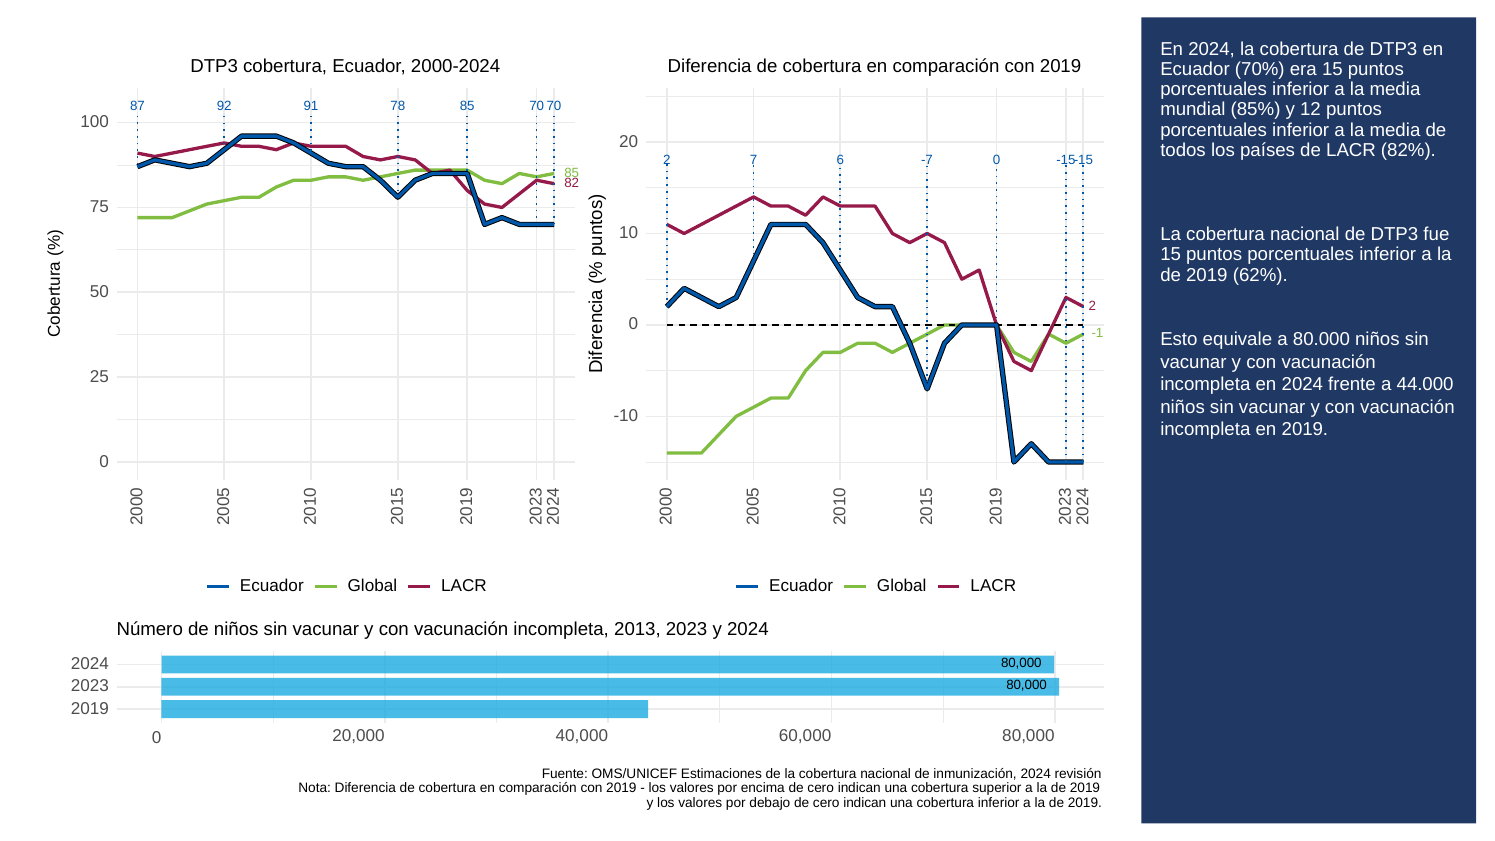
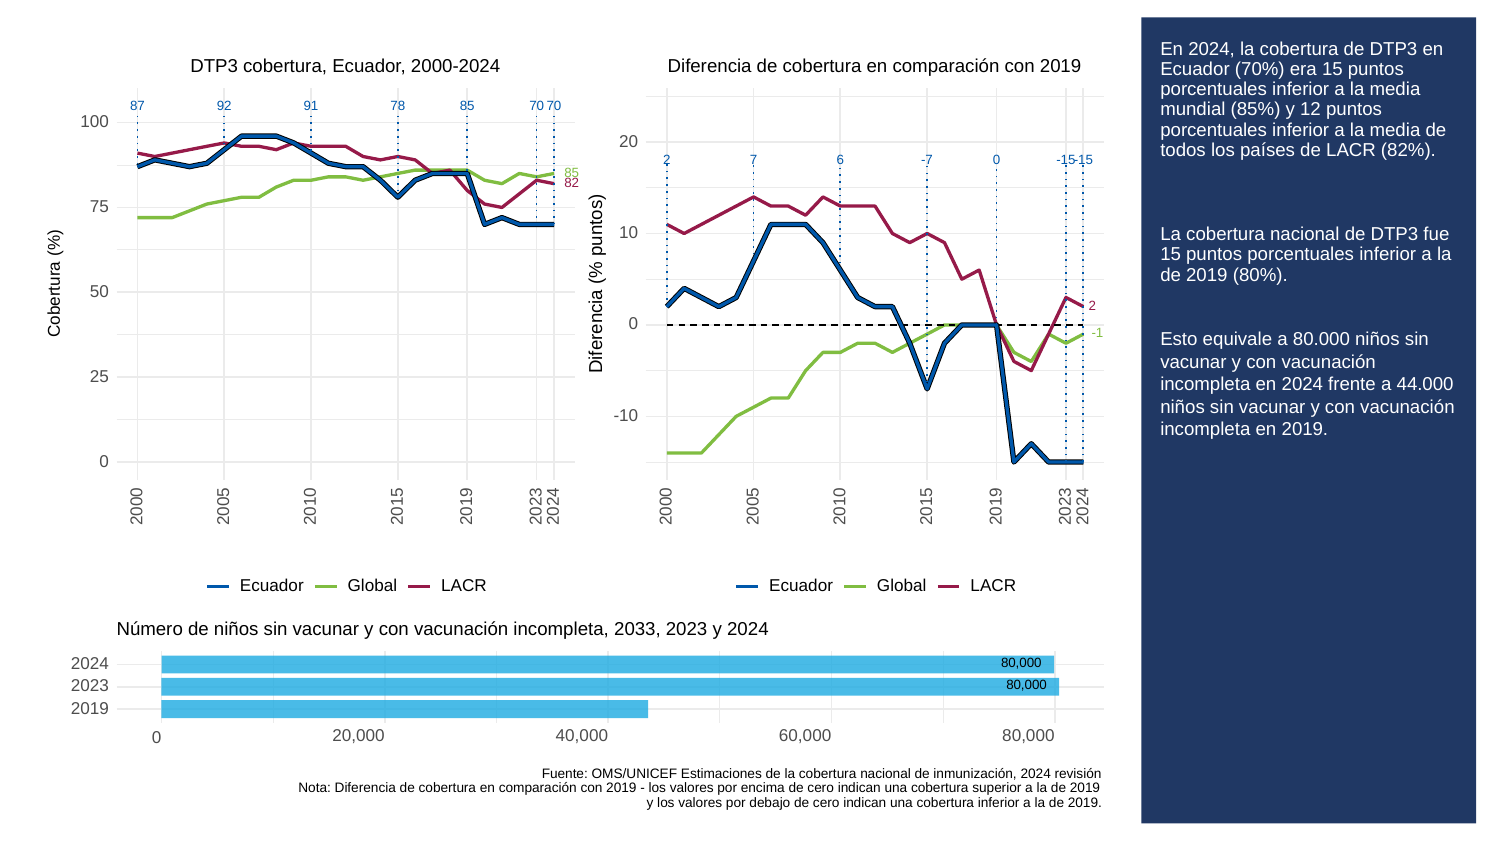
62%: 62% -> 80% (1260, 275)
2013: 2013 -> 2033 (637, 629)
